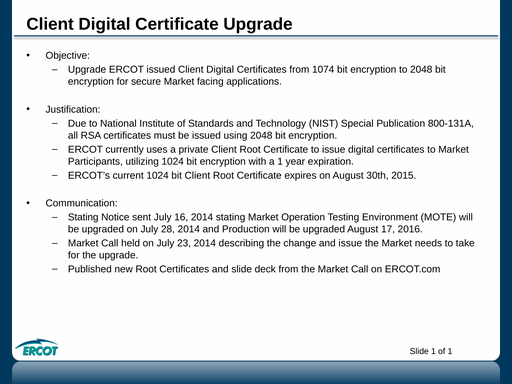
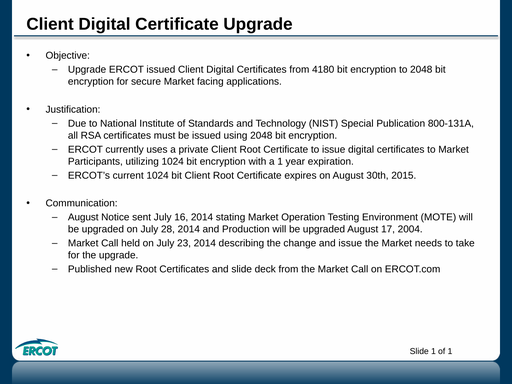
1074: 1074 -> 4180 (323, 70)
Stating: Stating -> August (83, 217)
2016: 2016 -> 2004 (410, 229)
